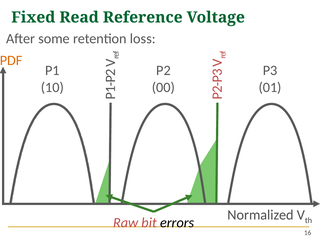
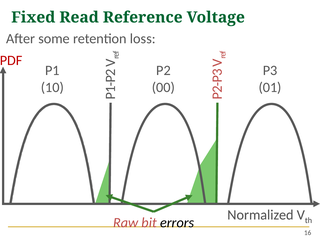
PDF colour: orange -> red (11, 60)
